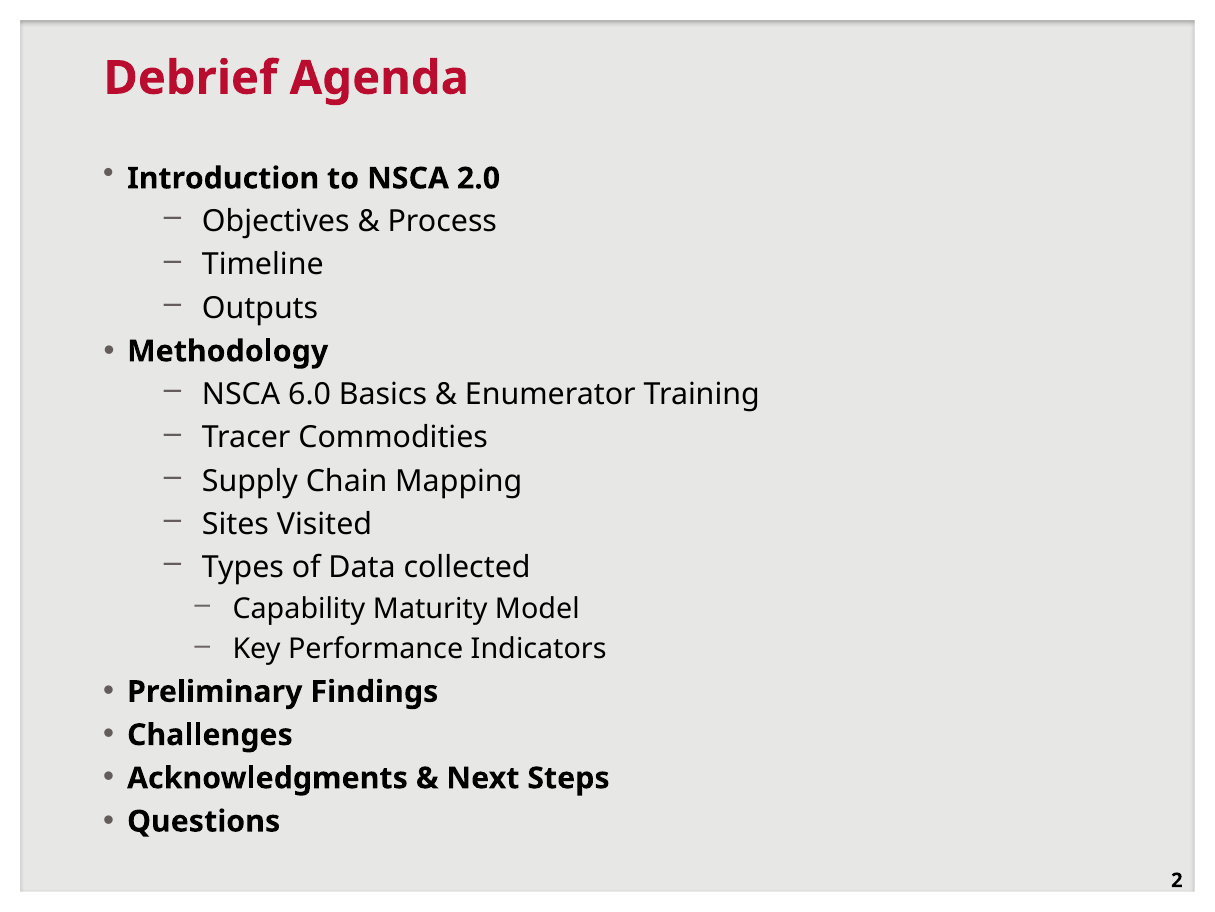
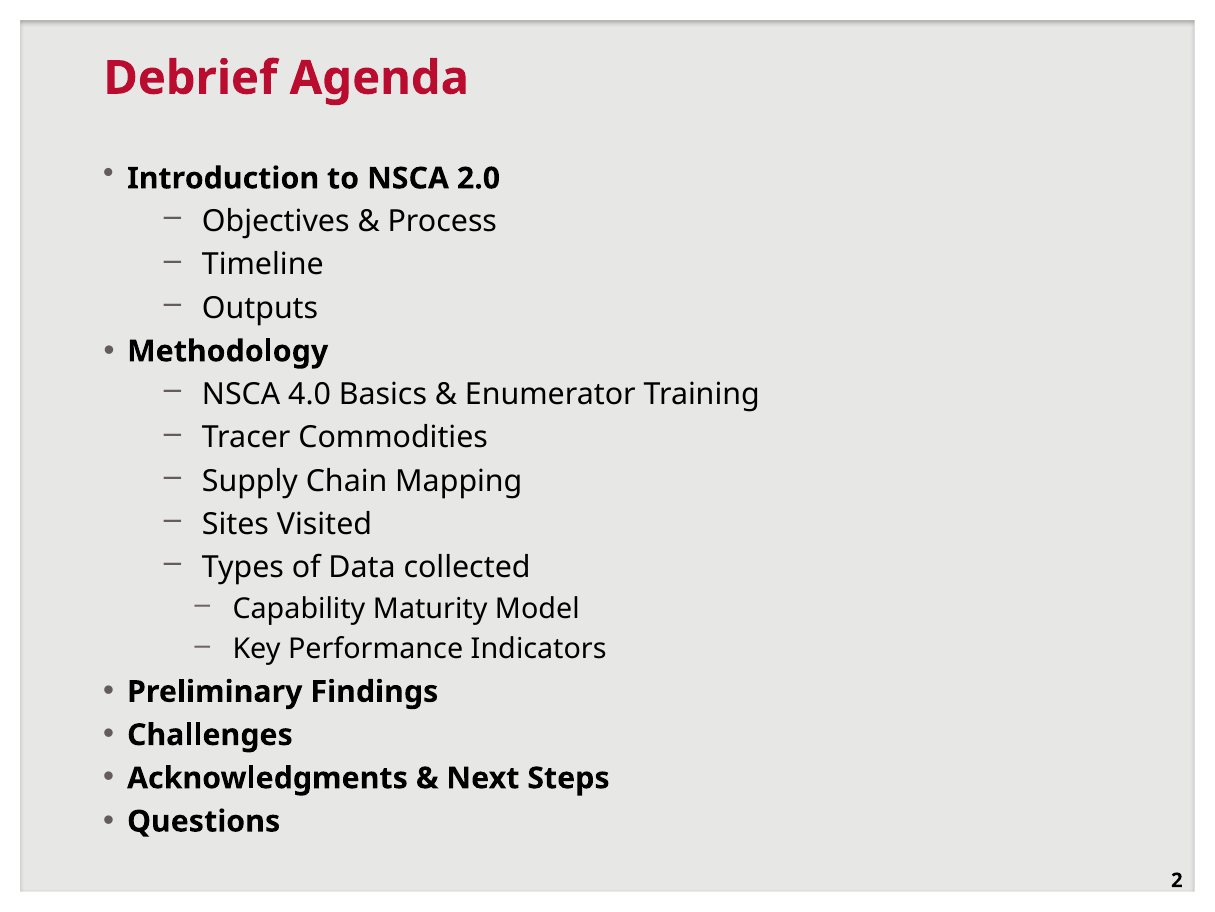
6.0: 6.0 -> 4.0 (310, 394)
